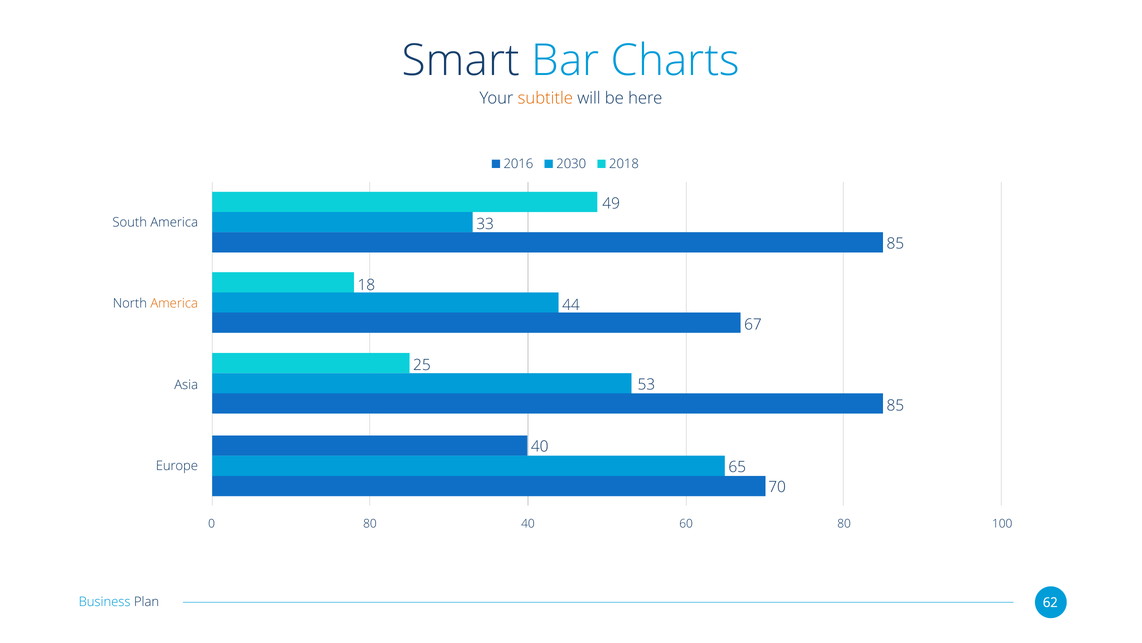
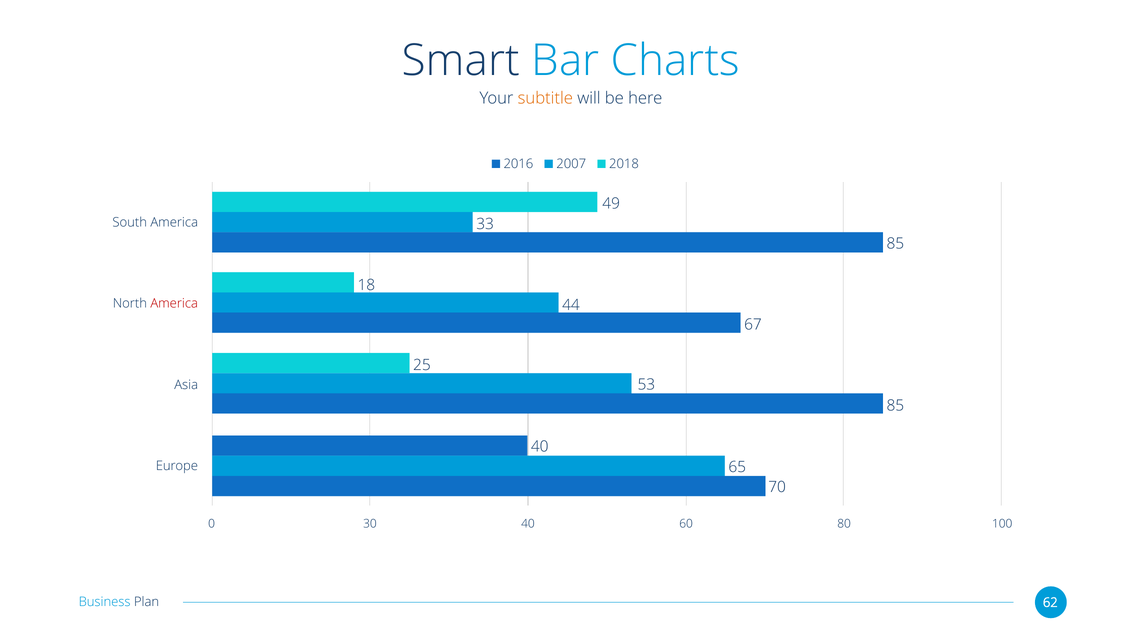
2030: 2030 -> 2007 (571, 164)
America colour: orange -> red (174, 303)
0 80: 80 -> 30 (370, 523)
